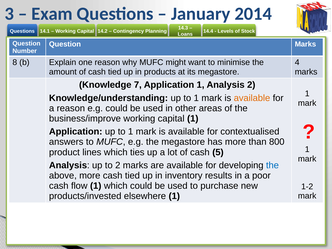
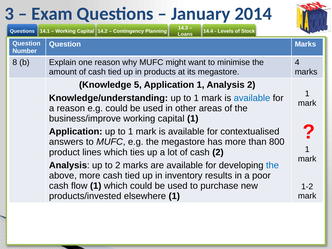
7: 7 -> 5 (138, 85)
available colour: orange -> blue (252, 98)
cash 5: 5 -> 2 (218, 152)
